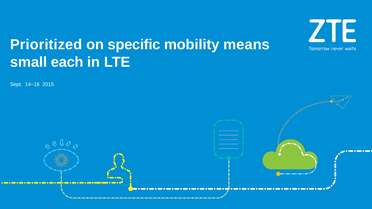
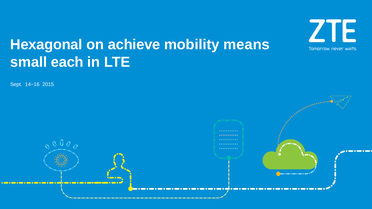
Prioritized: Prioritized -> Hexagonal (46, 45)
specific: specific -> achieve (134, 45)
